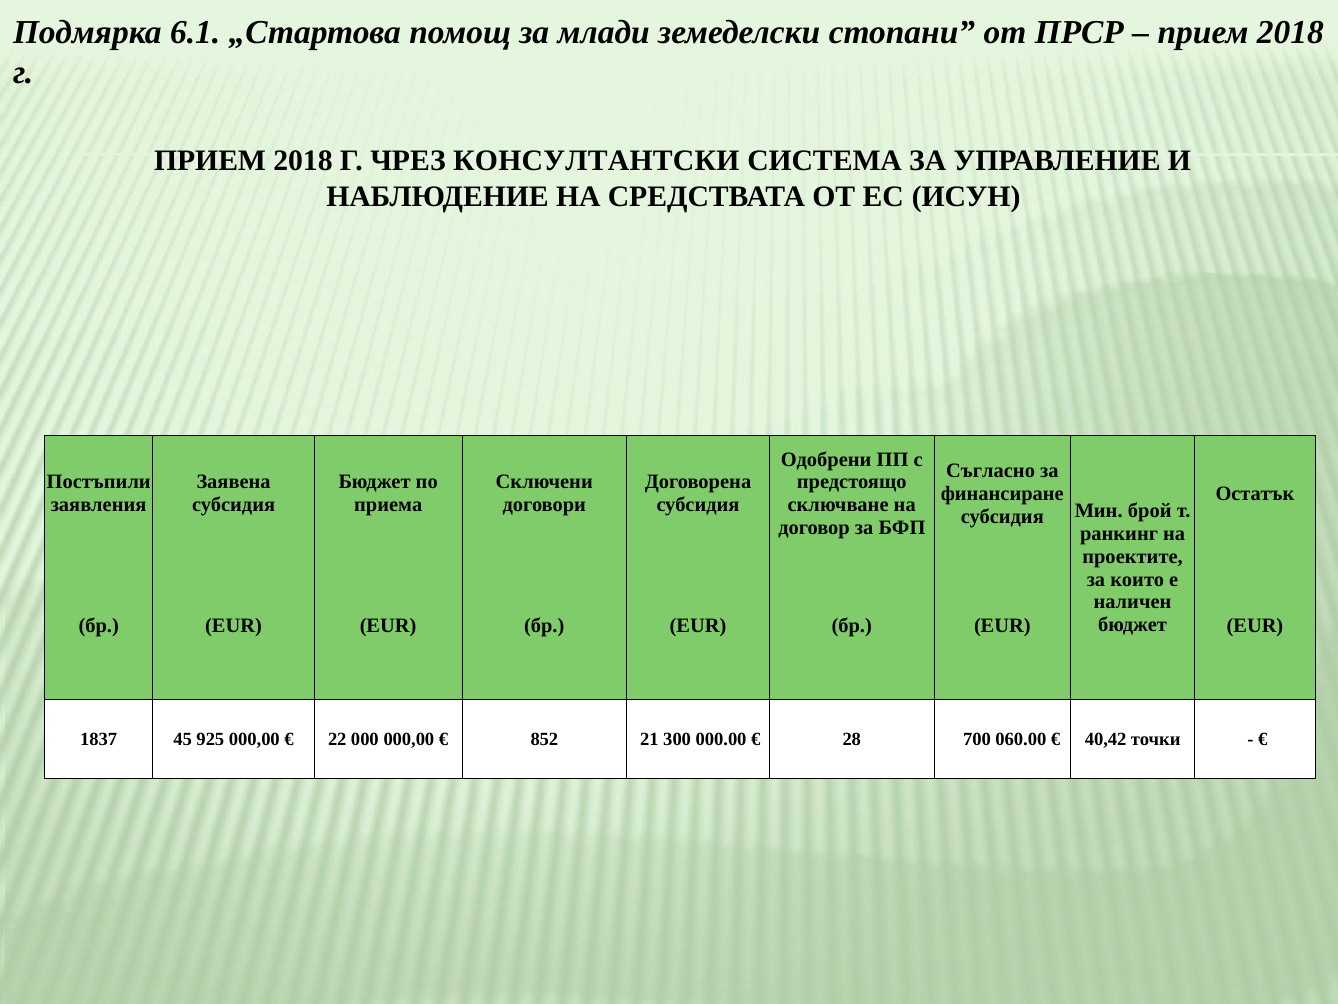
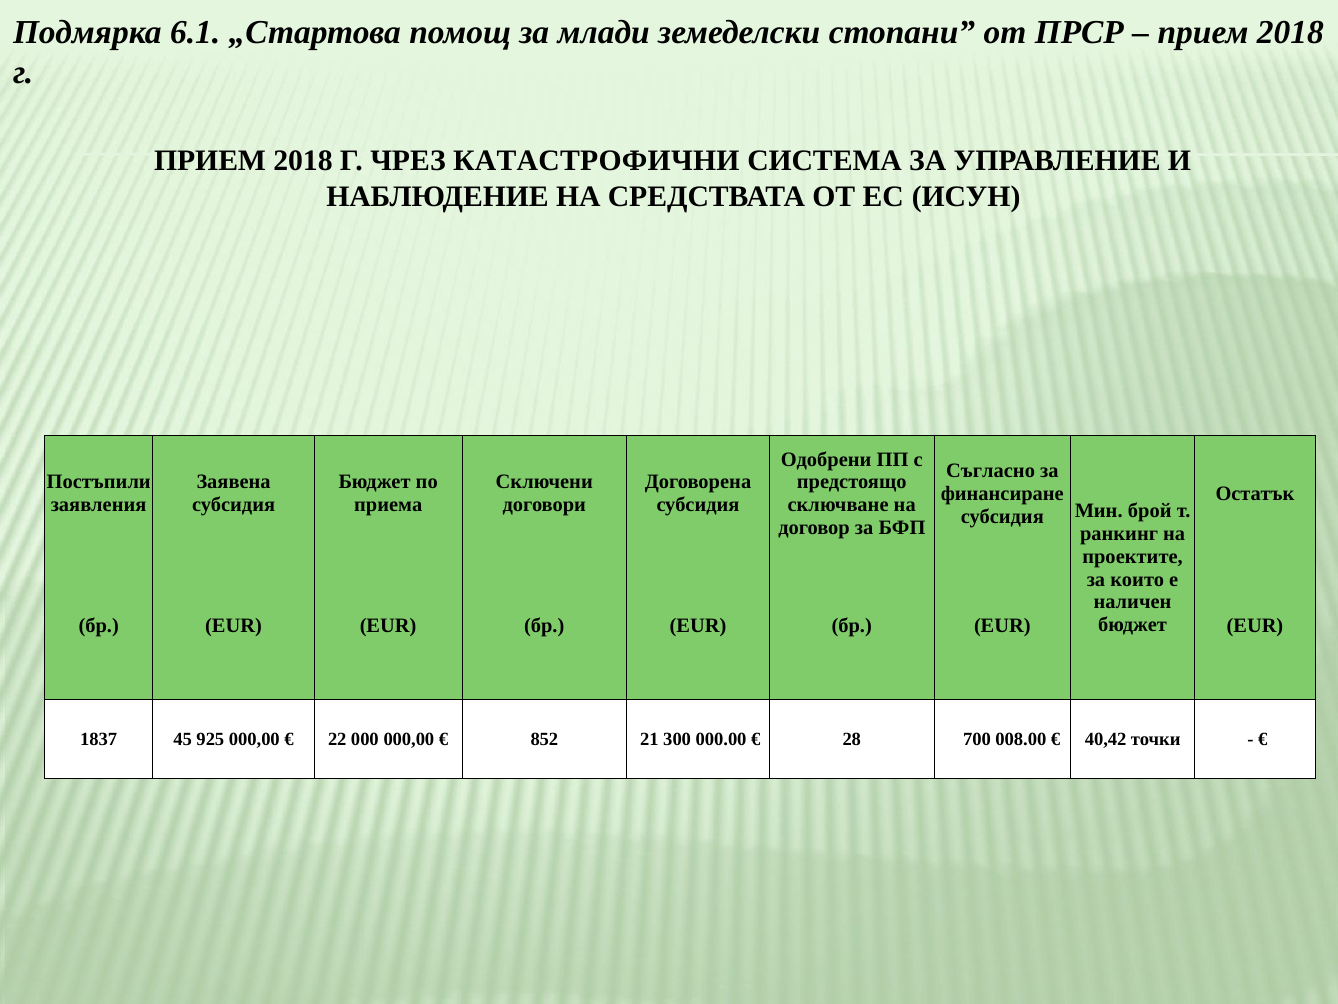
КОНСУЛТАНТСКИ: КОНСУЛТАНТСКИ -> КАТАСТРОФИЧНИ (596, 161)
060.00: 060.00 -> 008.00 (1021, 739)
